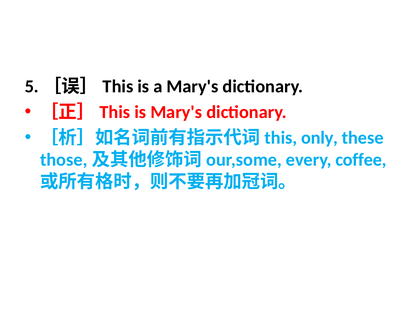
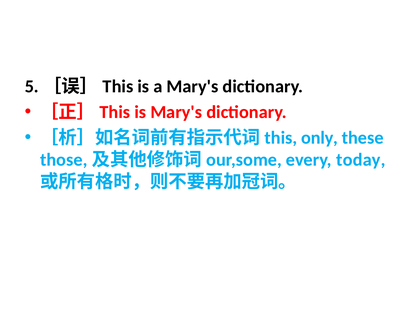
coffee: coffee -> today (361, 160)
